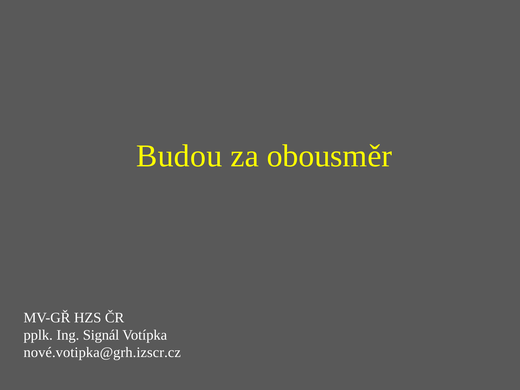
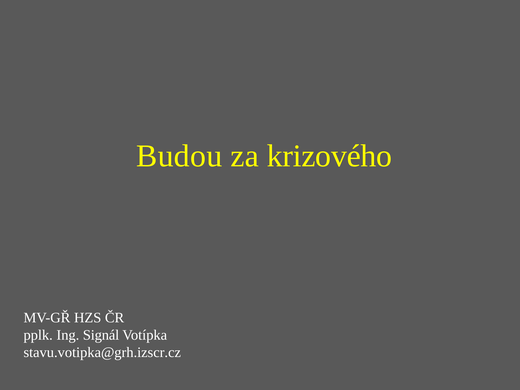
obousměr: obousměr -> krizového (329, 156)
nové.votipka@grh.izscr.cz: nové.votipka@grh.izscr.cz -> stavu.votipka@grh.izscr.cz (102, 352)
